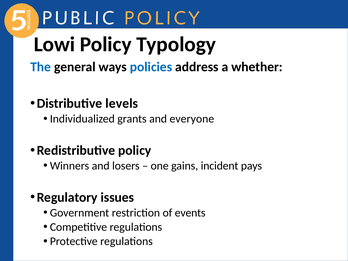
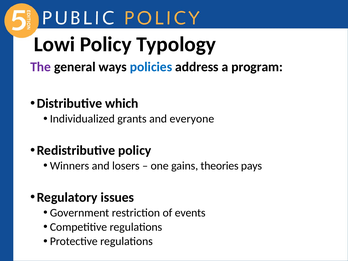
The colour: blue -> purple (41, 67)
whether: whether -> program (257, 67)
levels: levels -> which (122, 103)
incident: incident -> theories (220, 166)
